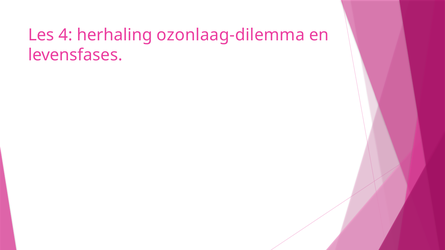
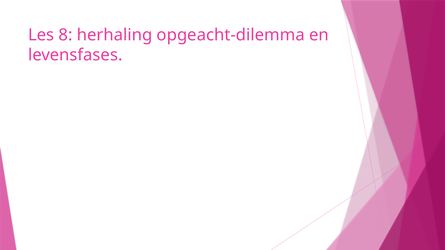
4: 4 -> 8 (66, 35)
ozonlaag-dilemma: ozonlaag-dilemma -> opgeacht-dilemma (231, 35)
